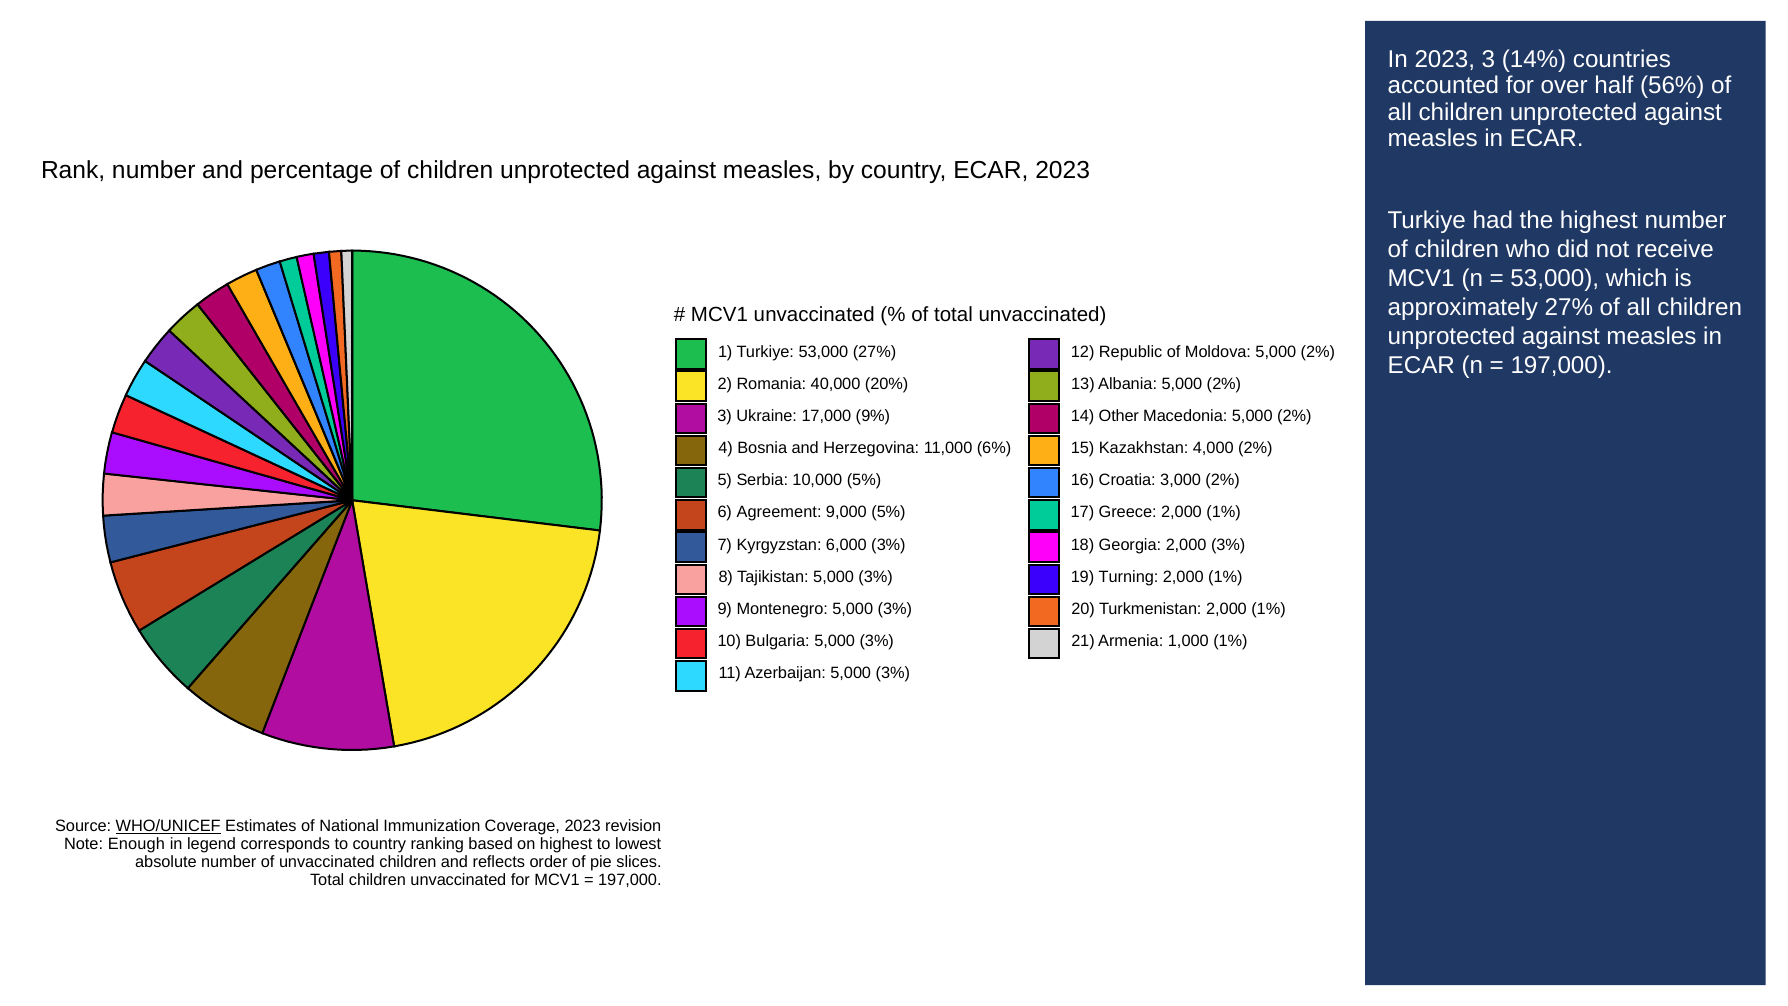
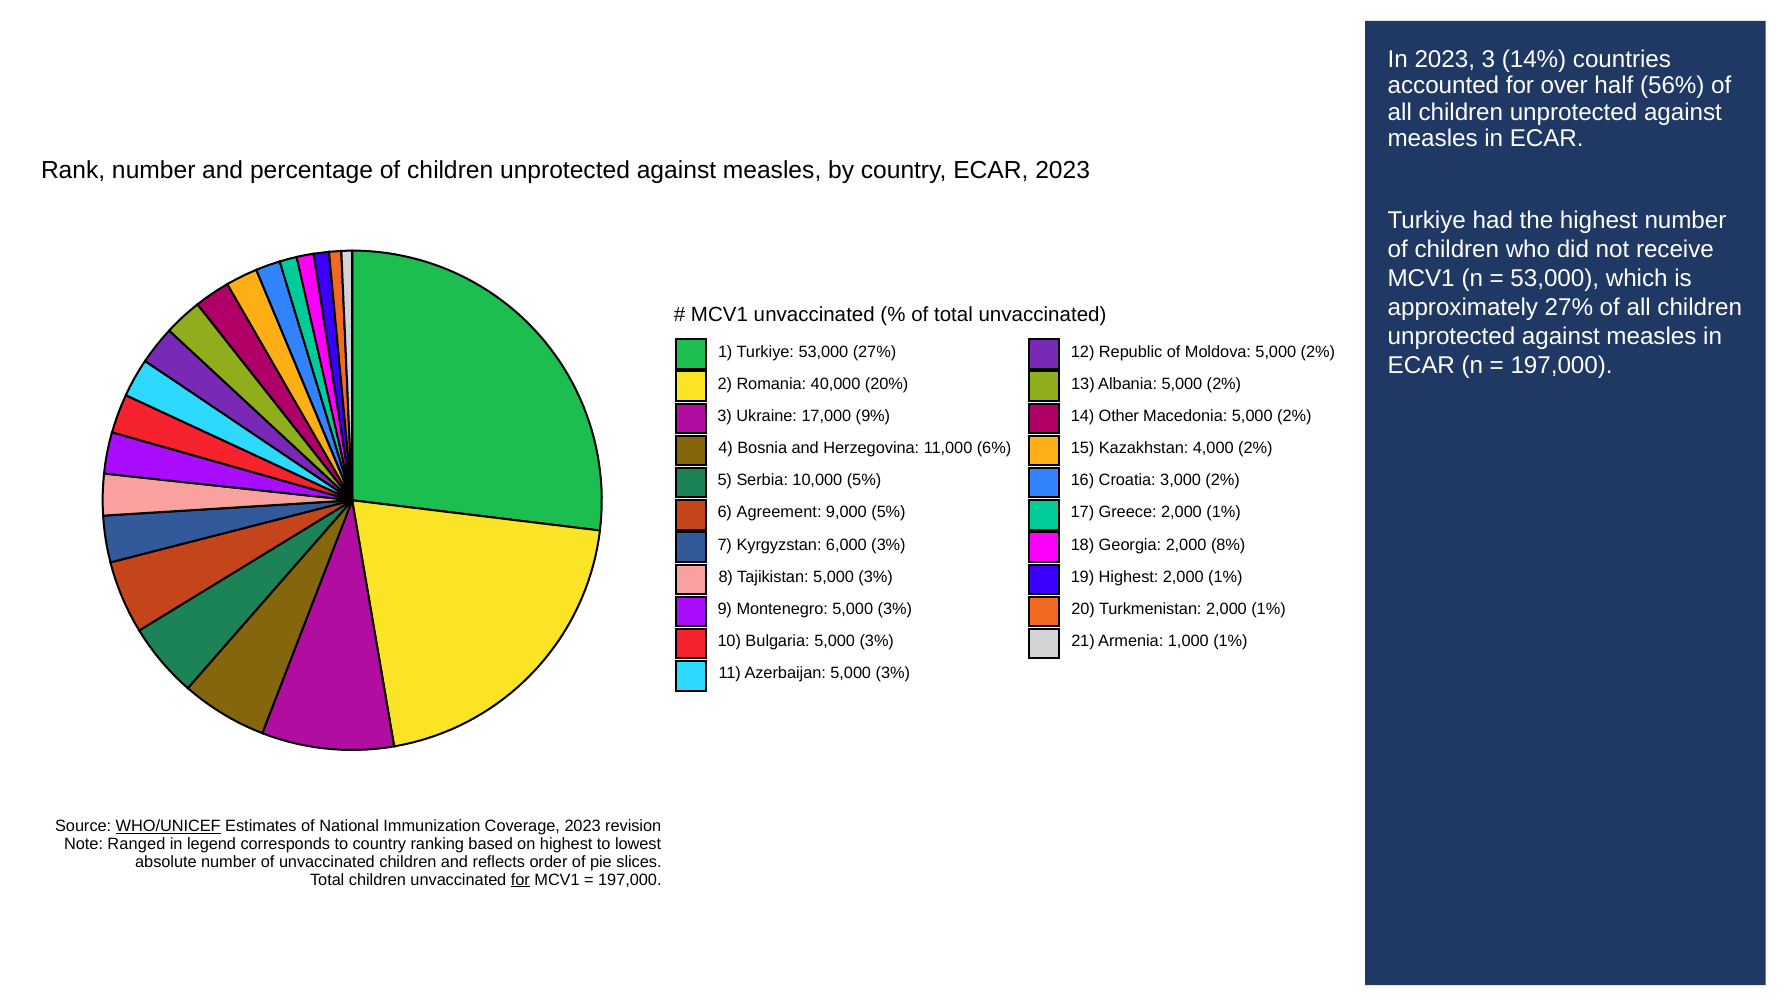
2,000 3%: 3% -> 8% (1228, 545)
19 Turning: Turning -> Highest (1129, 577)
Enough: Enough -> Ranged (136, 844)
for underline: none -> present (520, 880)
